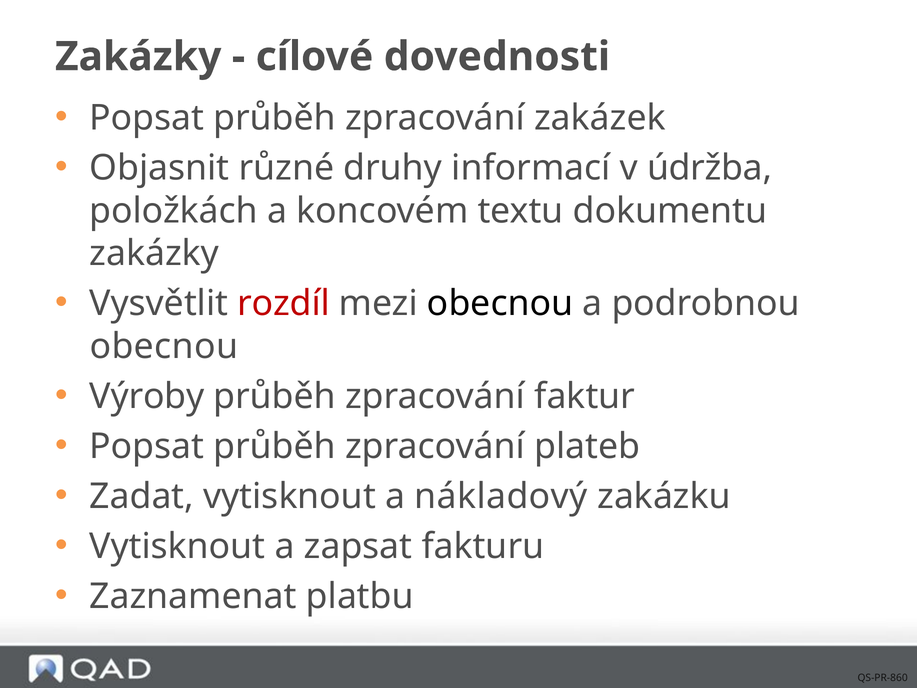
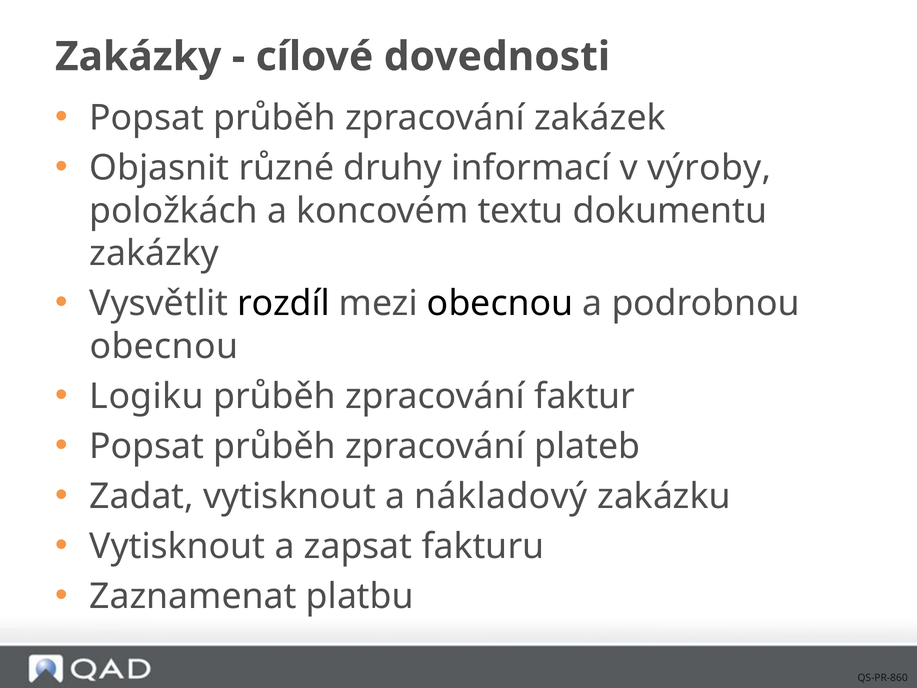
údržba: údržba -> výroby (709, 168)
rozdíl colour: red -> black (284, 303)
Výroby: Výroby -> Logiku (147, 396)
